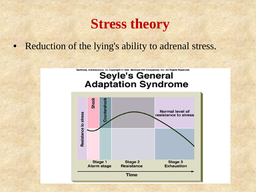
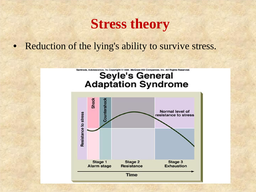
adrenal: adrenal -> survive (175, 46)
